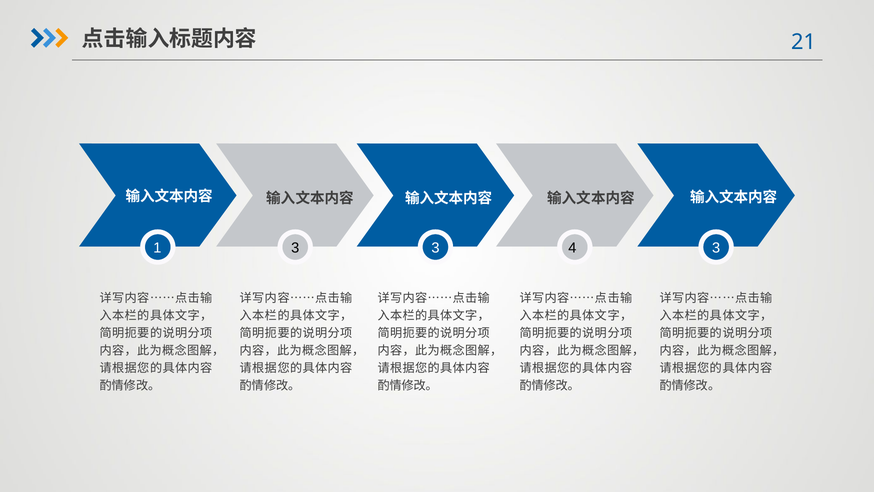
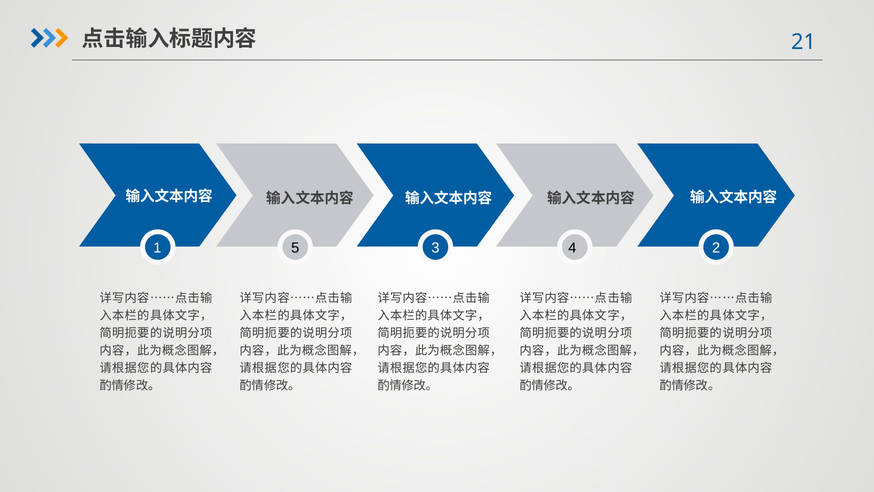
1 3: 3 -> 5 (295, 248)
4 3: 3 -> 2 (716, 248)
